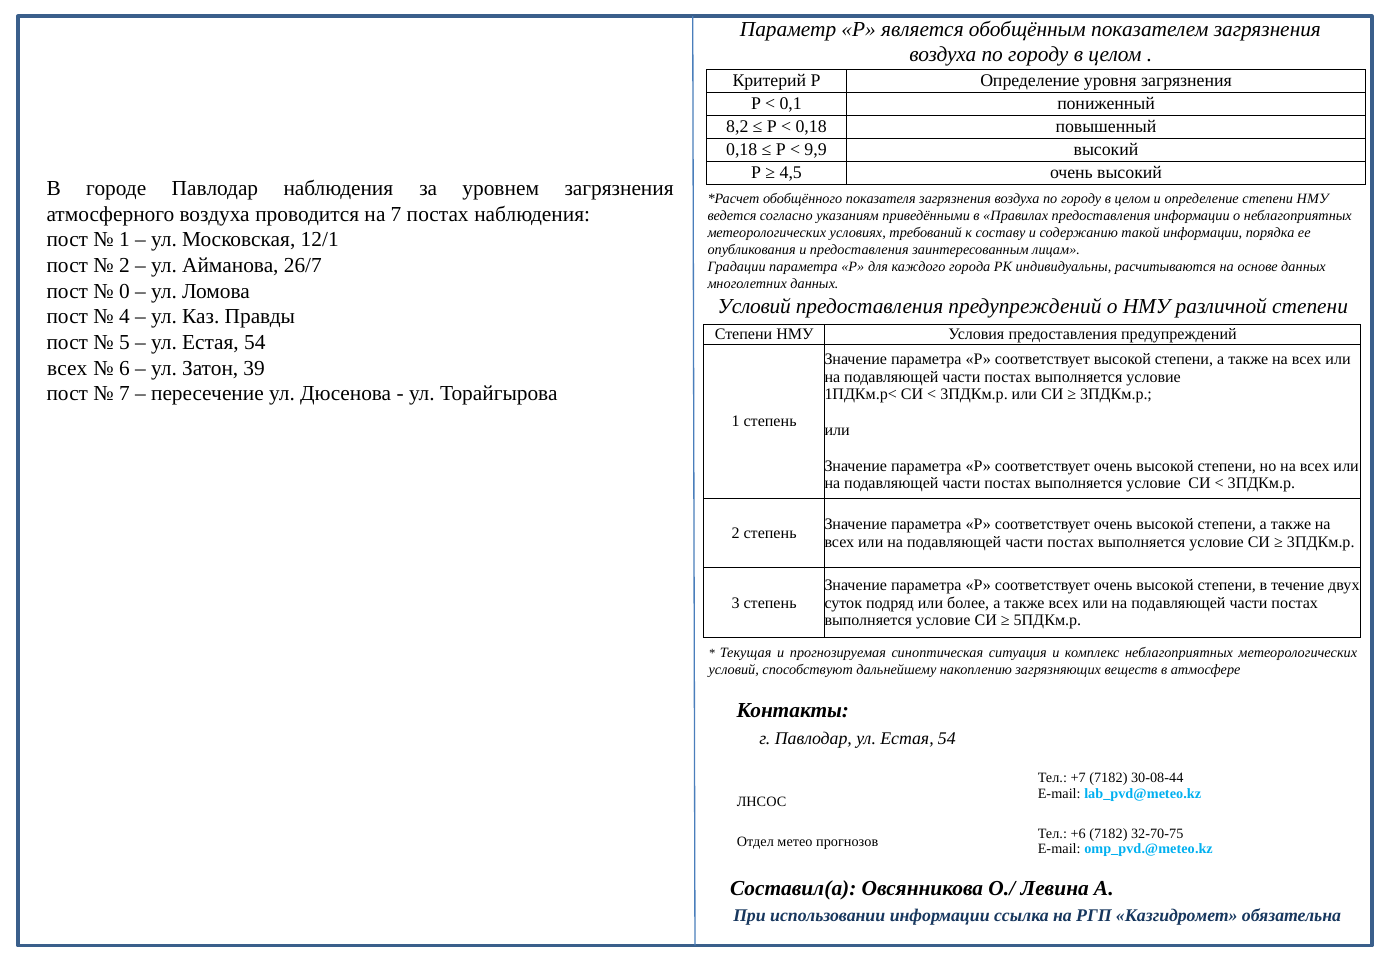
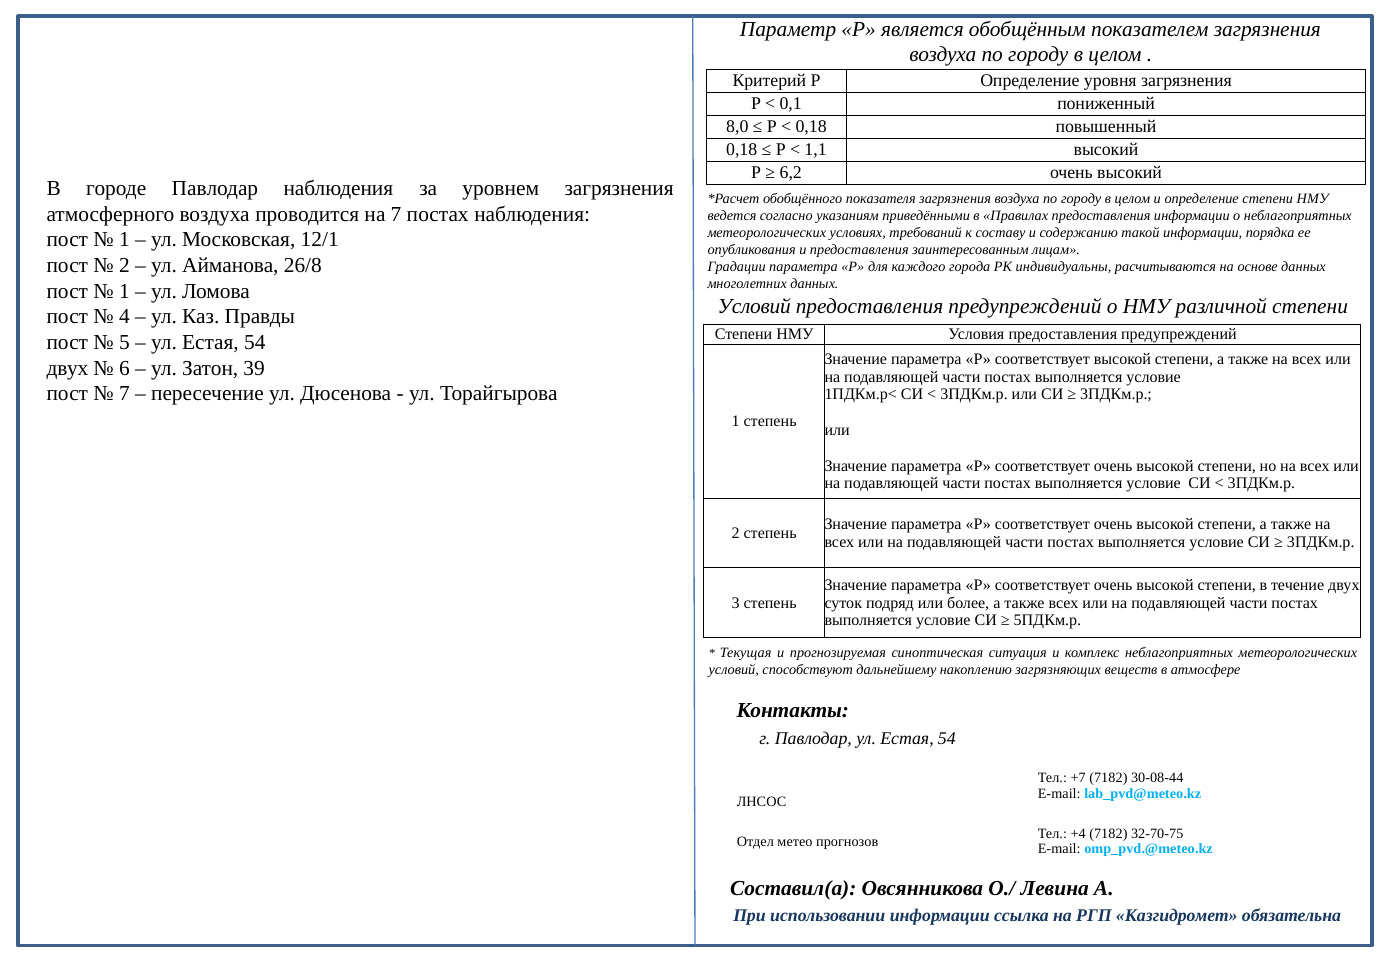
8,2: 8,2 -> 8,0 (737, 127)
9,9: 9,9 -> 1,1 (816, 150)
4,5: 4,5 -> 6,2 (791, 173)
26/7: 26/7 -> 26/8 (303, 265)
0: 0 -> 1 (124, 291)
всех: всех -> двух (67, 368)
+6: +6 -> +4 (1078, 834)
